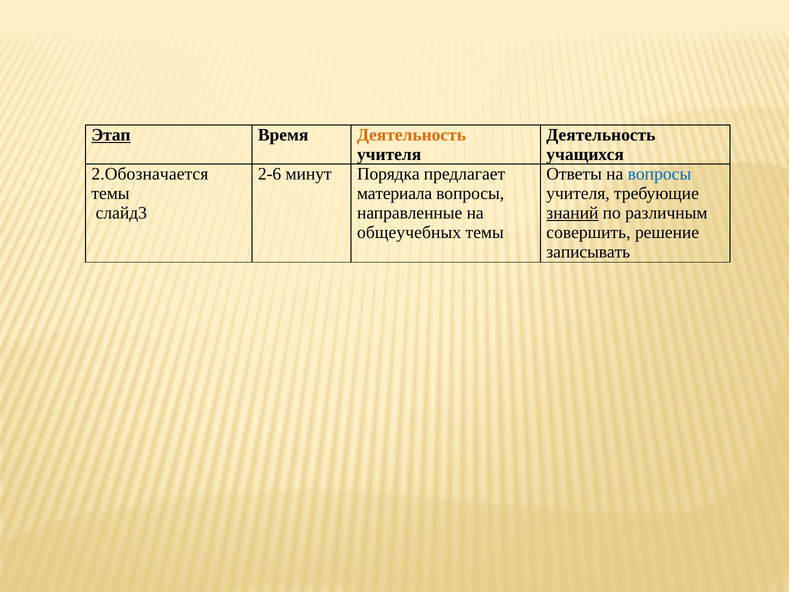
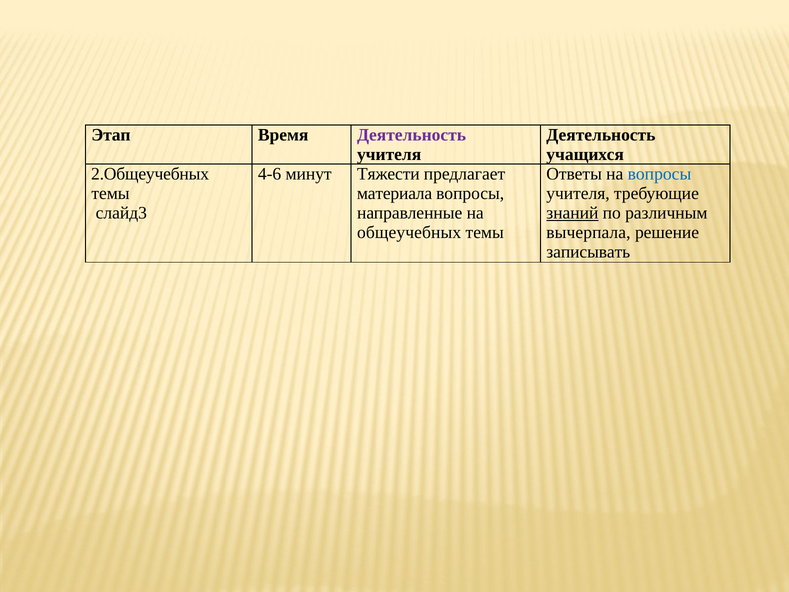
Этап underline: present -> none (111, 135)
Деятельность colour: orange -> purple (412, 135)
2.Обозначается: 2.Обозначается -> 2.Общеучебных (150, 174)
2-6: 2-6 -> 4-6 (270, 174)
Порядка: Порядка -> Тяжести (388, 174)
совершить: совершить -> вычерпала (588, 232)
